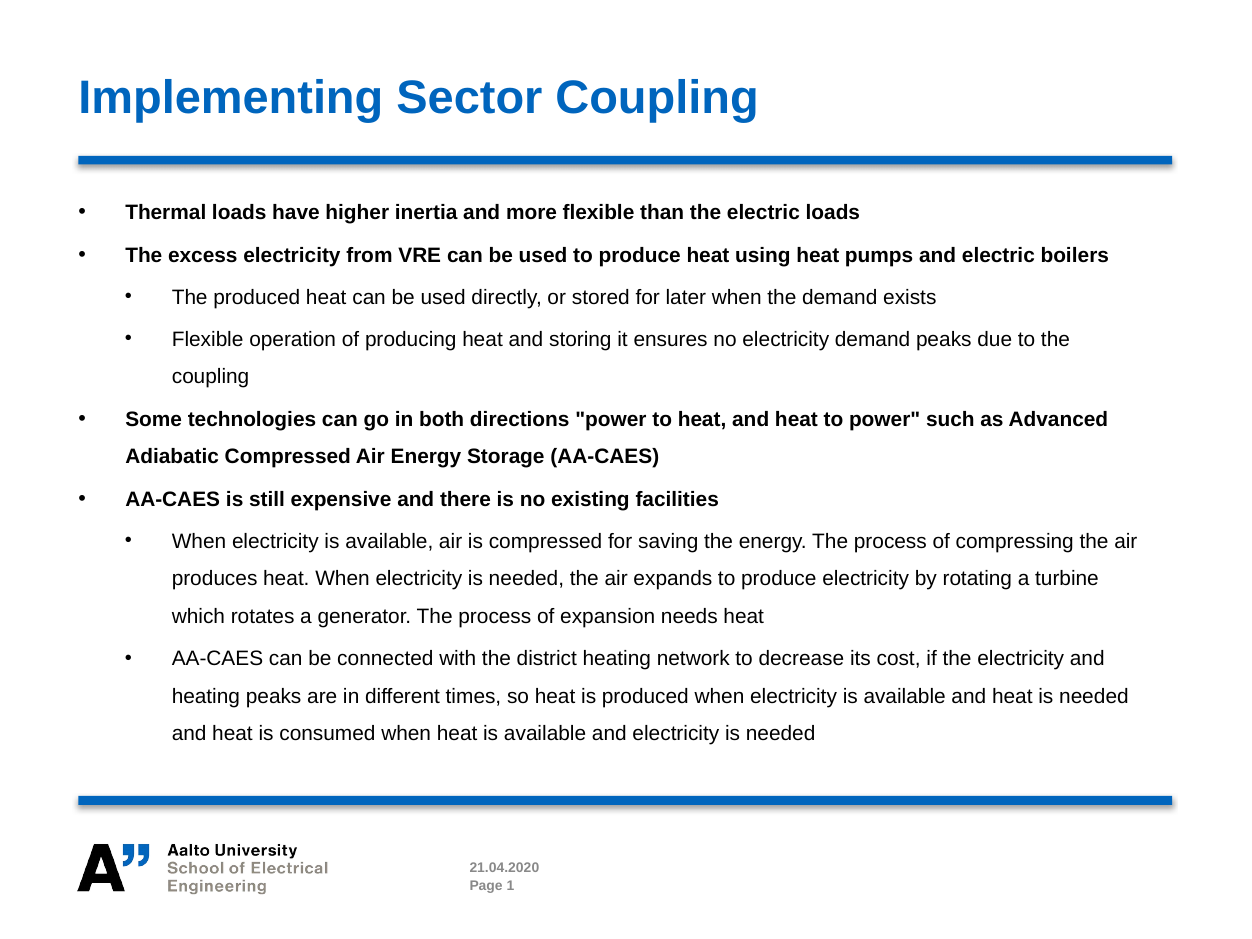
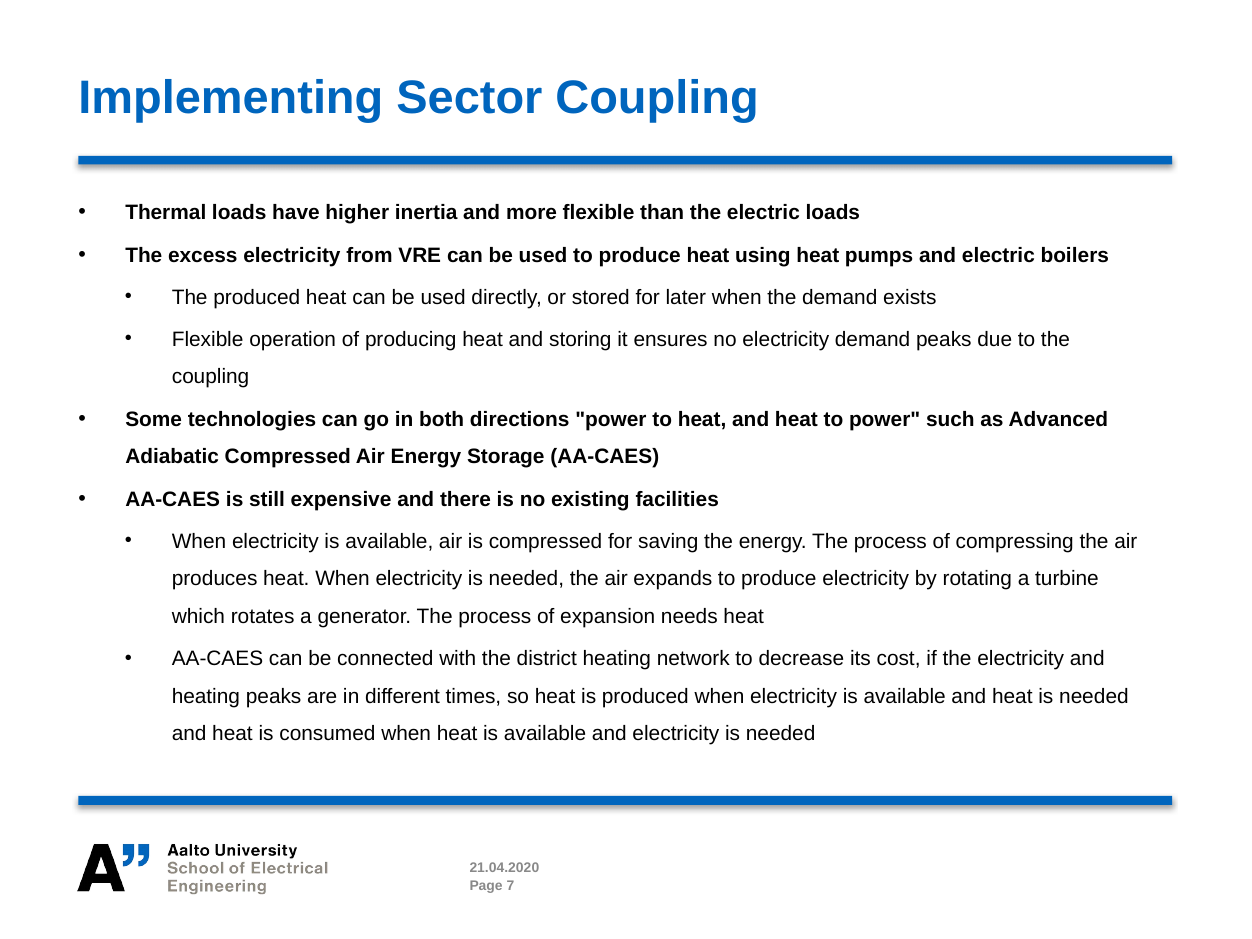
1: 1 -> 7 (511, 886)
